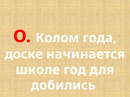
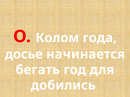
доске: доске -> досье (24, 55)
школе: школе -> бегать (38, 70)
